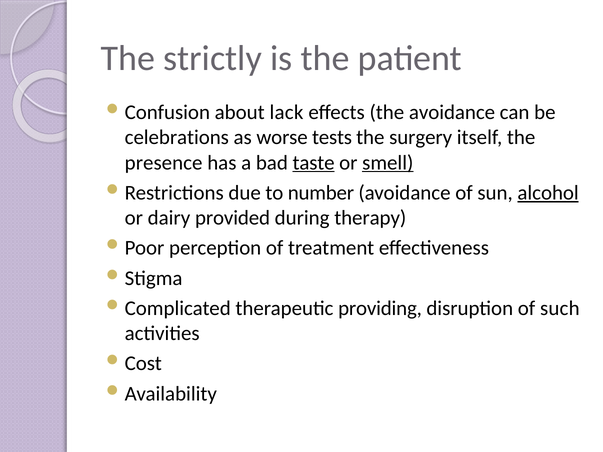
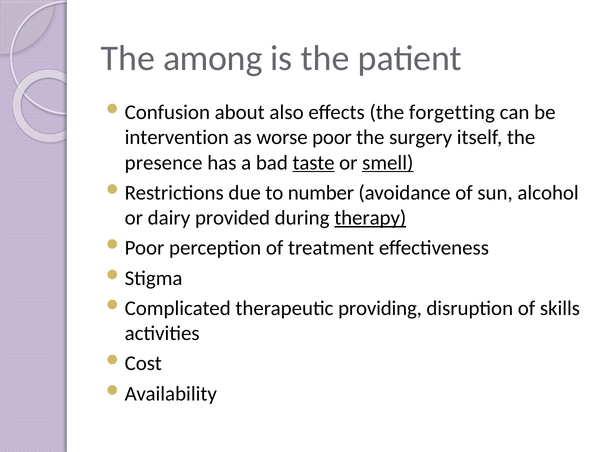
strictly: strictly -> among (213, 58)
lack: lack -> also (287, 112)
the avoidance: avoidance -> forgetting (452, 112)
celebrations: celebrations -> intervention (177, 138)
tests: tests -> poor (332, 138)
alcohol underline: present -> none (548, 193)
therapy underline: none -> present (370, 218)
such: such -> skills (560, 308)
